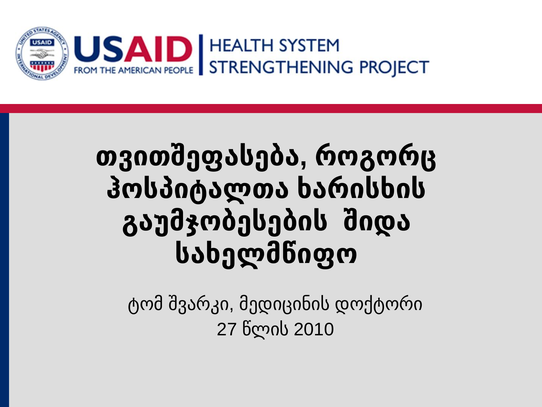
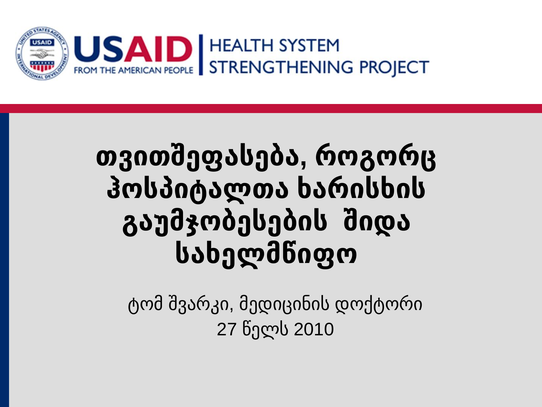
წლის: წლის -> წელს (266, 329)
